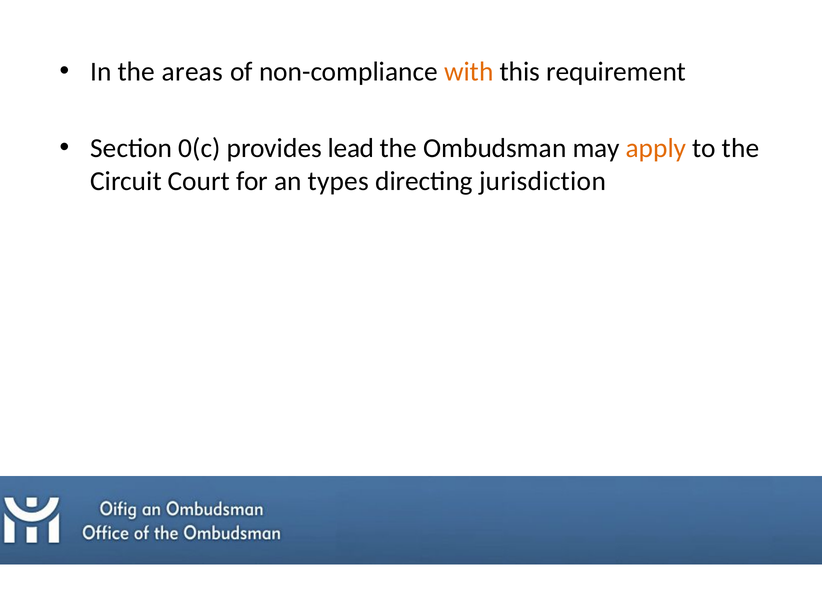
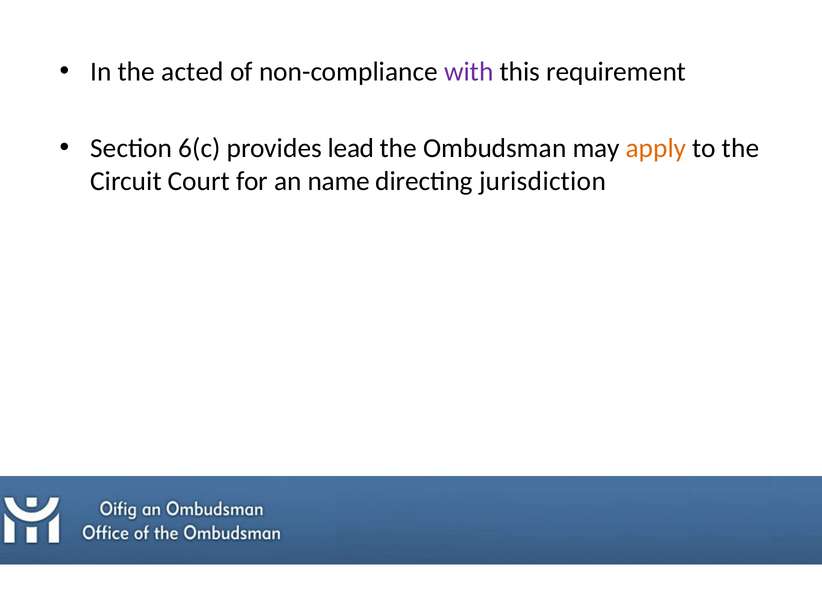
areas: areas -> acted (192, 72)
with colour: orange -> purple (469, 72)
0(c: 0(c -> 6(c (199, 148)
types: types -> name (339, 181)
